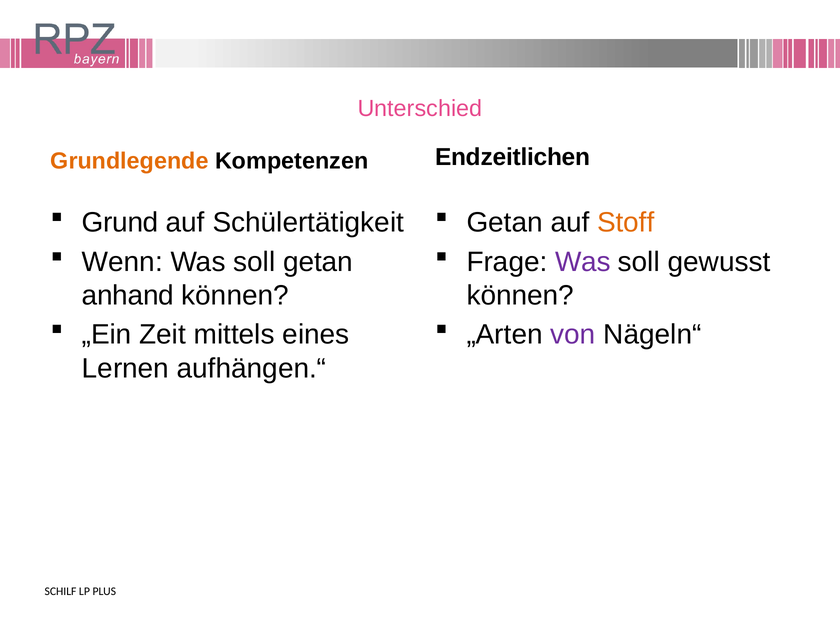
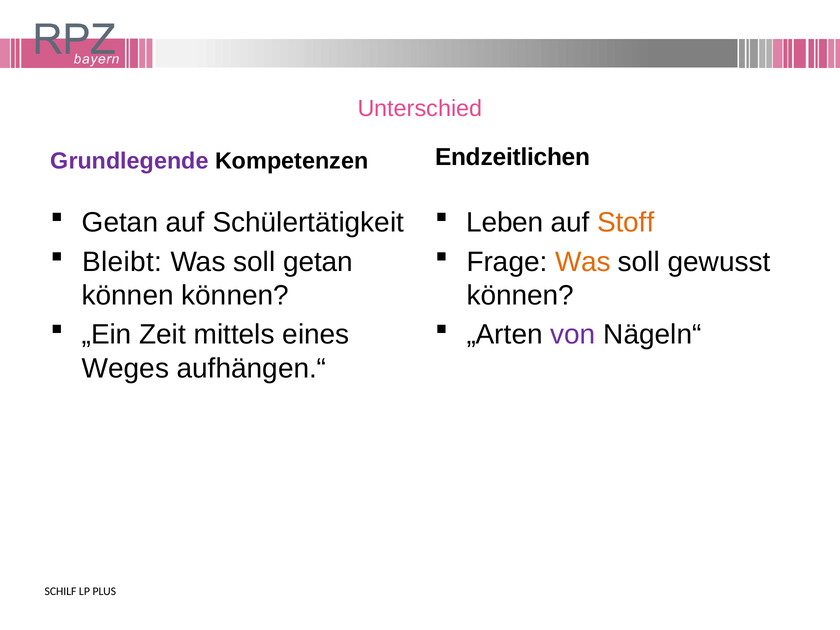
Grundlegende colour: orange -> purple (130, 161)
Grund: Grund -> Getan (120, 223)
Getan: Getan -> Leben (505, 223)
Wenn: Wenn -> Bleibt (122, 262)
Was colour: purple -> orange (583, 262)
anhand: anhand -> können (128, 296)
Lernen: Lernen -> Weges (125, 368)
